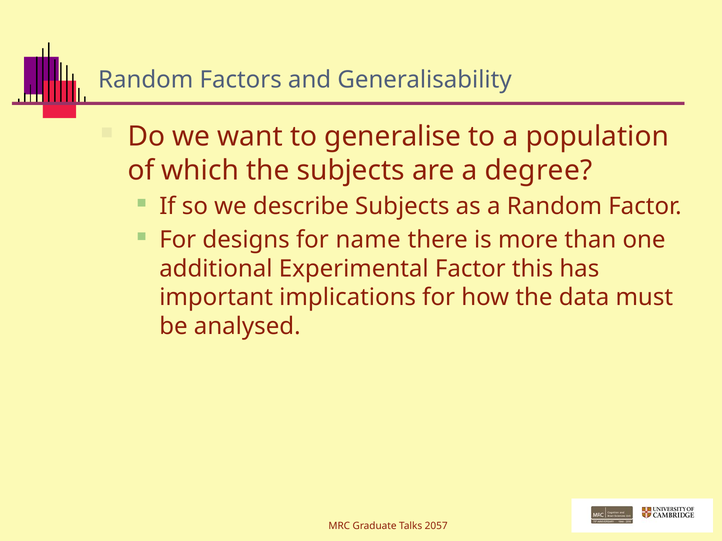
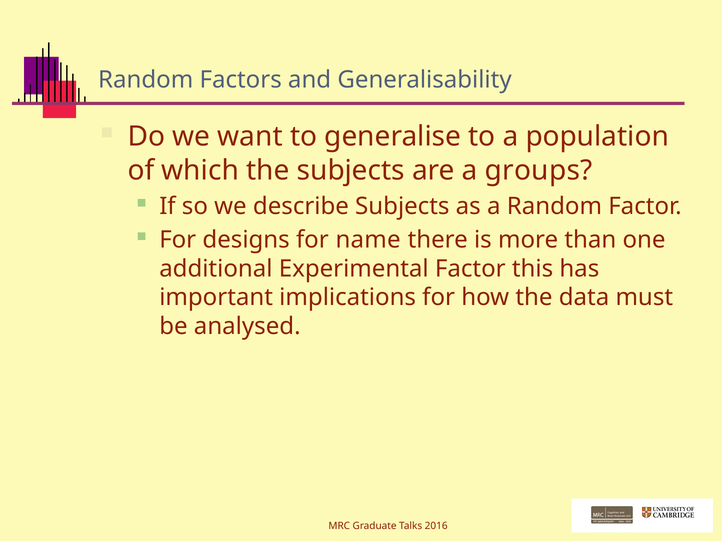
degree: degree -> groups (539, 170)
2057: 2057 -> 2016 (436, 527)
